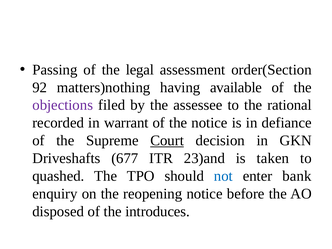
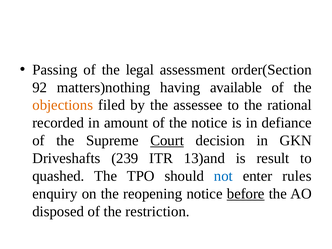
objections colour: purple -> orange (63, 105)
warrant: warrant -> amount (126, 123)
677: 677 -> 239 (125, 158)
23)and: 23)and -> 13)and (204, 158)
taken: taken -> result (273, 158)
bank: bank -> rules (297, 176)
before underline: none -> present (246, 194)
introduces: introduces -> restriction (158, 211)
